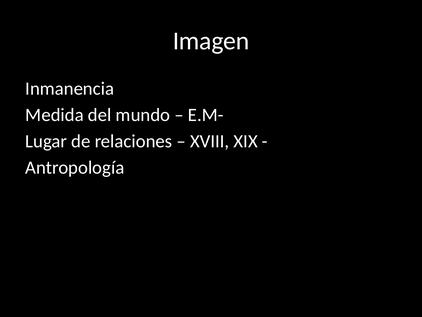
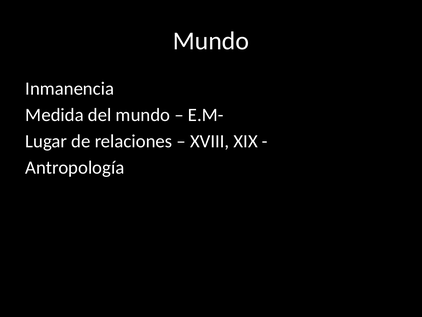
Imagen: Imagen -> Mundo (211, 41)
